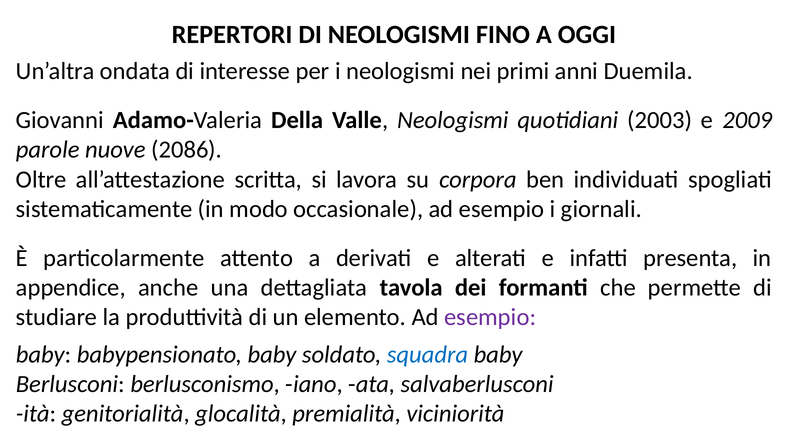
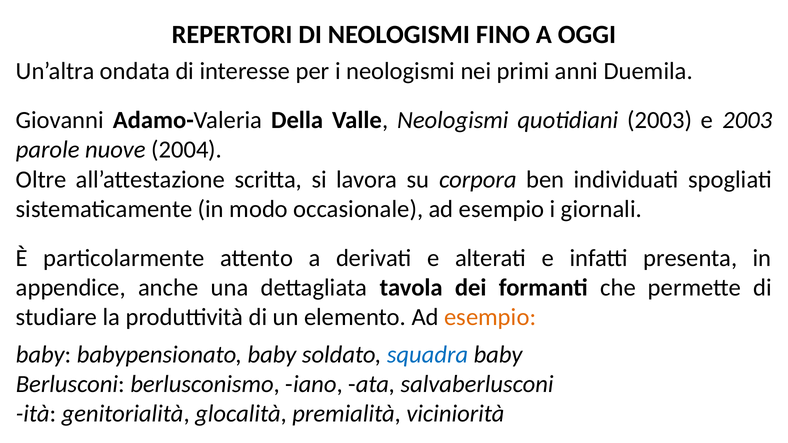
e 2009: 2009 -> 2003 (747, 120)
2086: 2086 -> 2004 (187, 150)
esempio colour: purple -> orange (490, 317)
